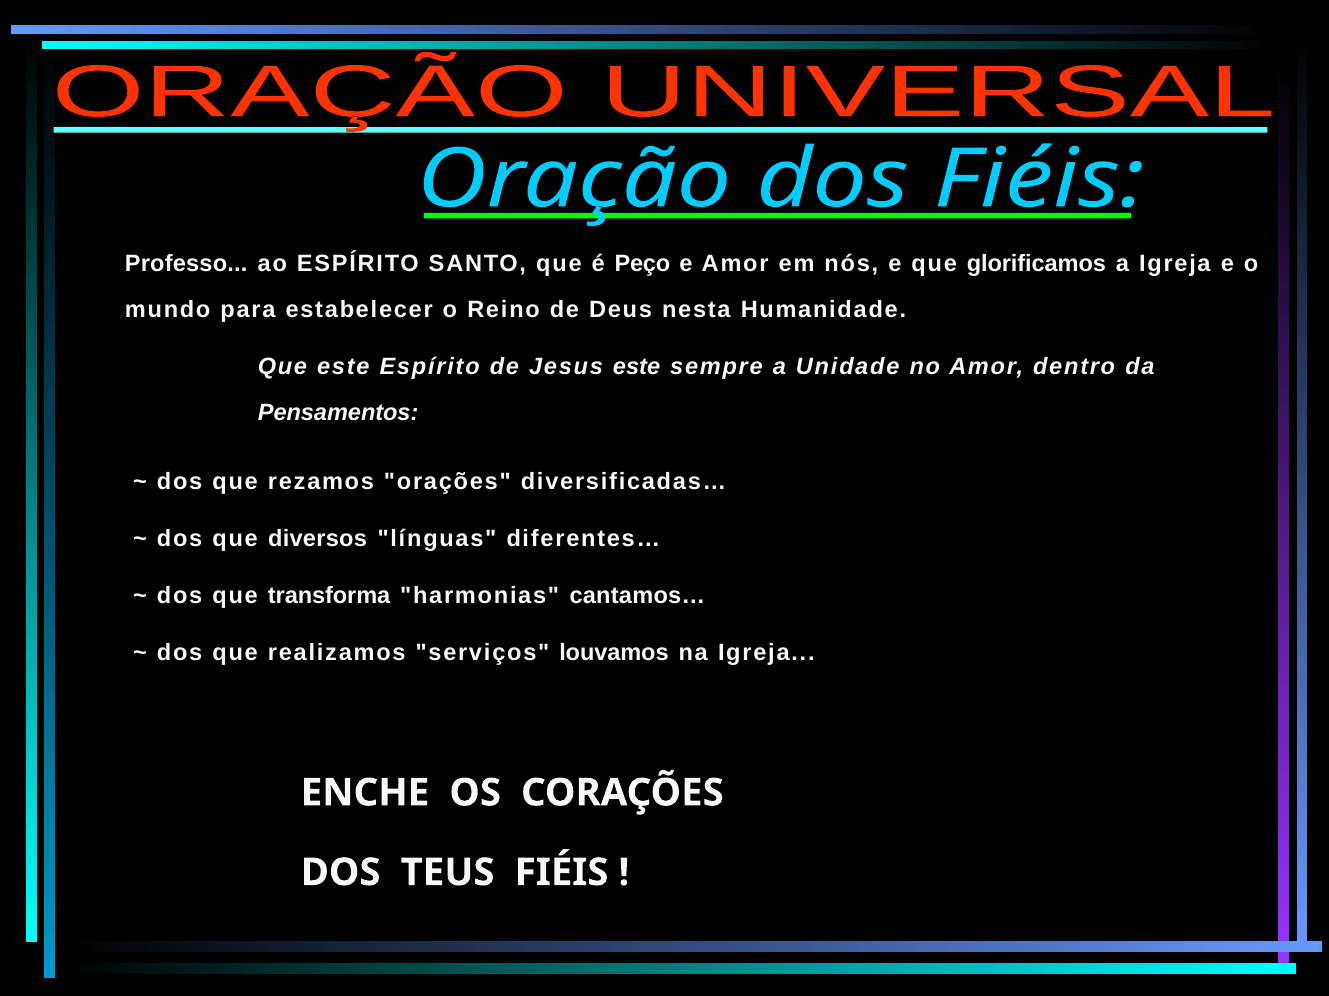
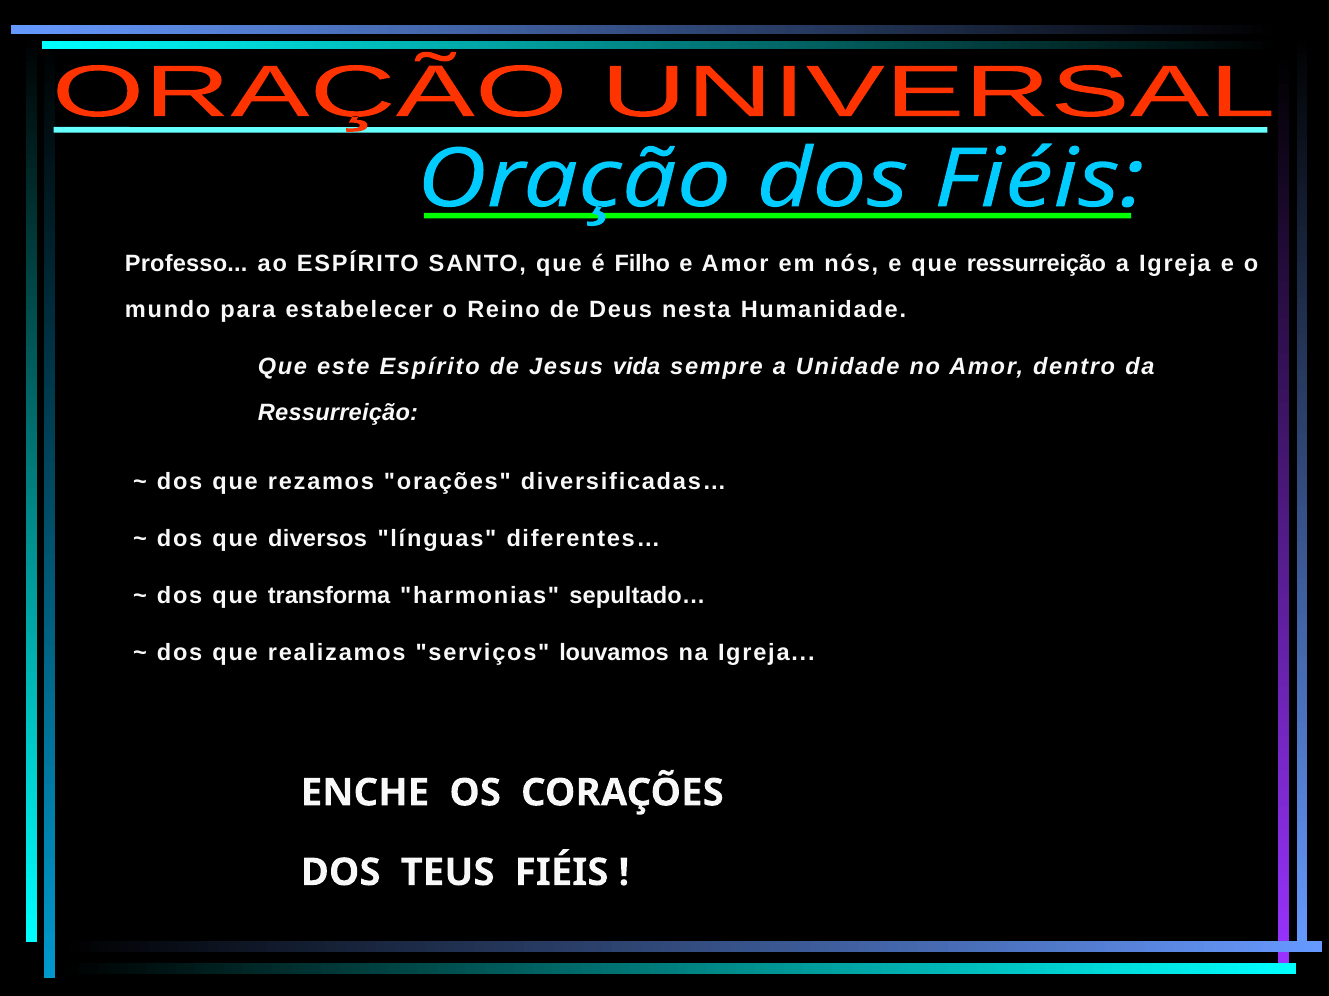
Peço: Peço -> Filho (642, 264)
que glorificamos: glorificamos -> ressurreição (1036, 264)
Jesus este: este -> vida (637, 367)
Pensamentos: Pensamentos -> Ressurreição (338, 413)
cantamos…: cantamos… -> sepultado… (637, 596)
